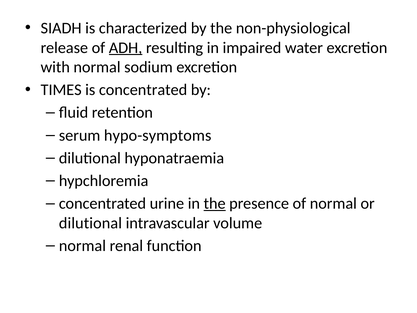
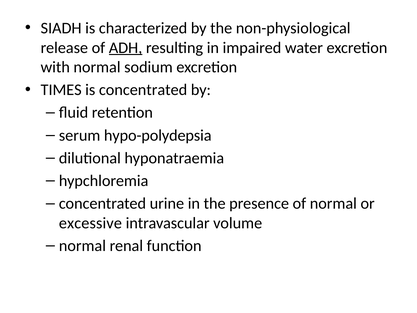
hypo-symptoms: hypo-symptoms -> hypo-polydepsia (158, 135)
the underline: present -> none (215, 203)
dilutional: dilutional -> excessive (90, 223)
